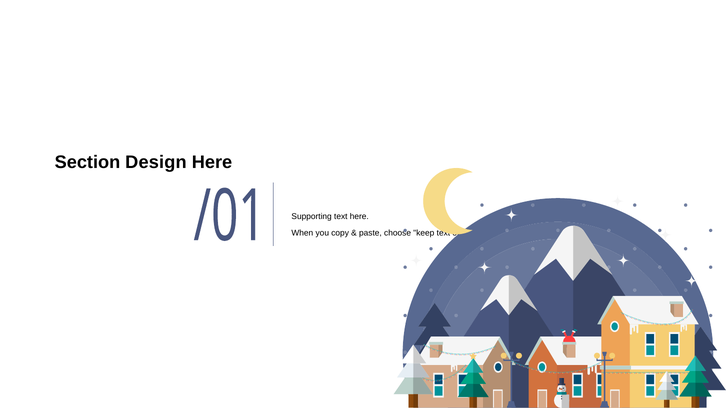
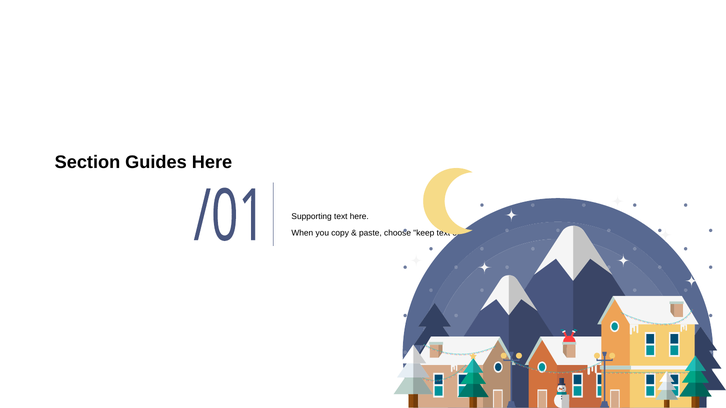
Design: Design -> Guides (156, 163)
